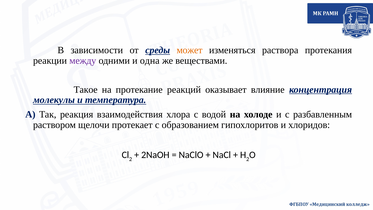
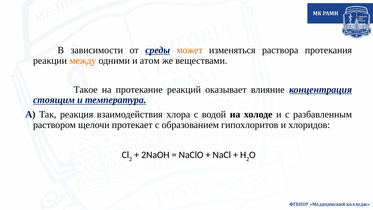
между colour: purple -> orange (83, 61)
одна: одна -> атом (150, 61)
молекулы: молекулы -> стоящим (54, 100)
